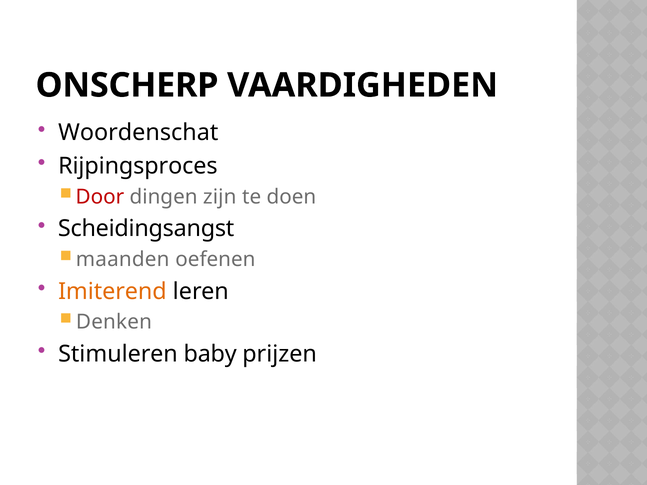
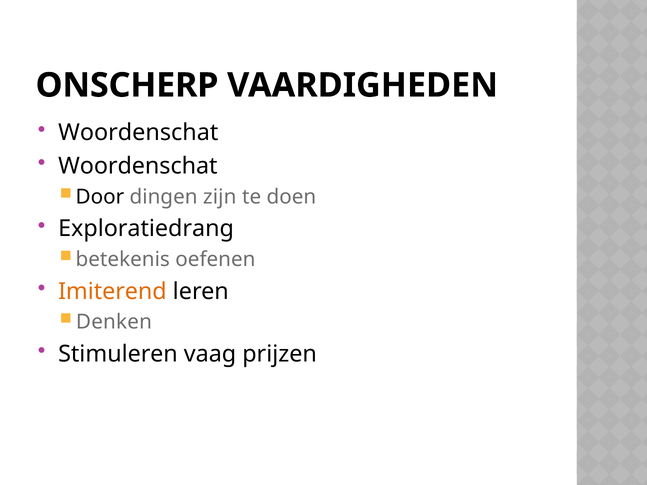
Rijpingsproces: Rijpingsproces -> Woordenschat (138, 166)
Door colour: red -> black (100, 197)
Scheidingsangst: Scheidingsangst -> Exploratiedrang (146, 229)
maanden: maanden -> betekenis (123, 260)
baby: baby -> vaag (210, 354)
